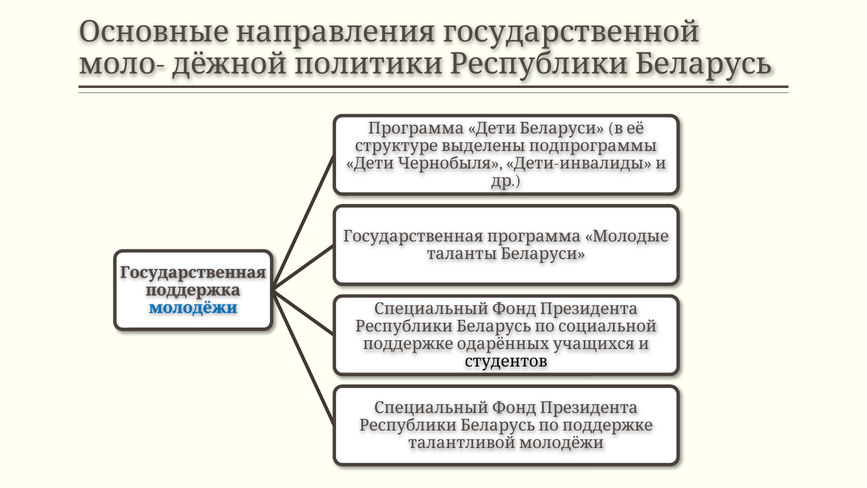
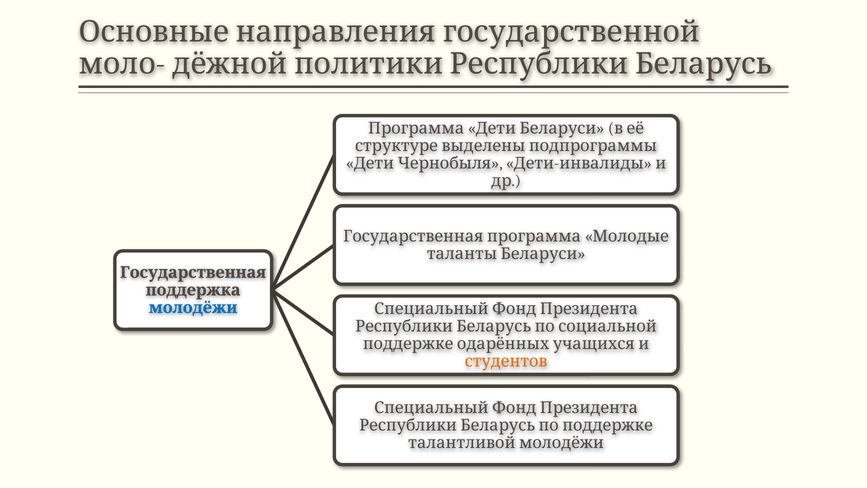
студентов colour: black -> orange (506, 361)
